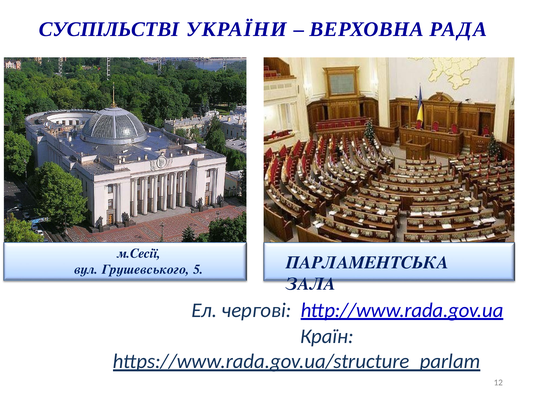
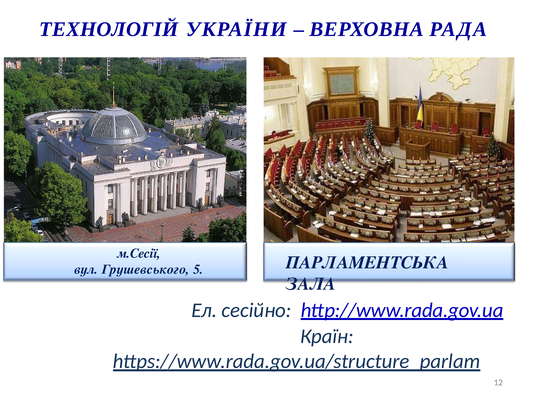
СУСПІЛЬСТВІ: СУСПІЛЬСТВІ -> ТЕХНОЛОГІЙ (109, 29)
чергові: чергові -> сесійно (257, 310)
